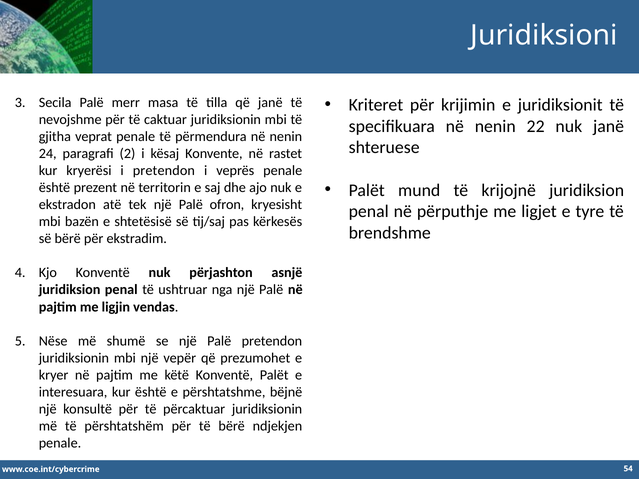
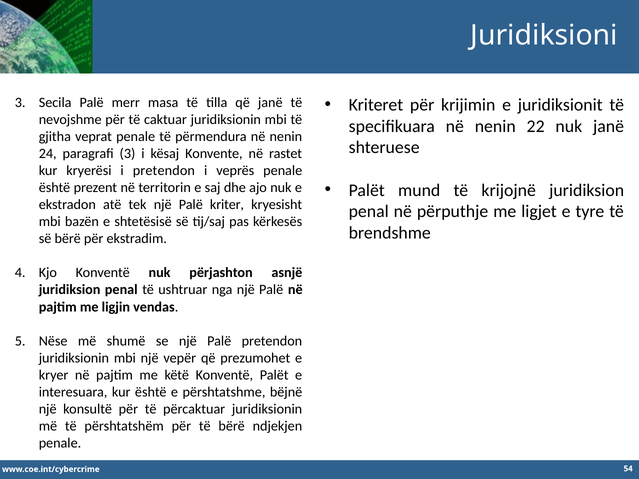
paragrafi 2: 2 -> 3 (127, 154)
ofron: ofron -> kriter (227, 205)
